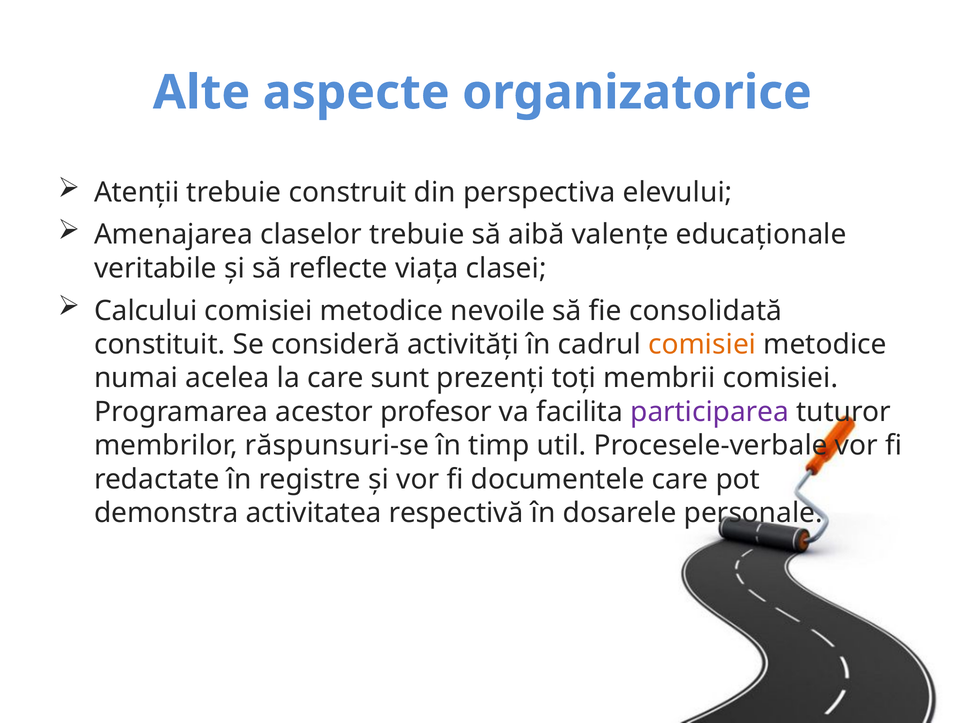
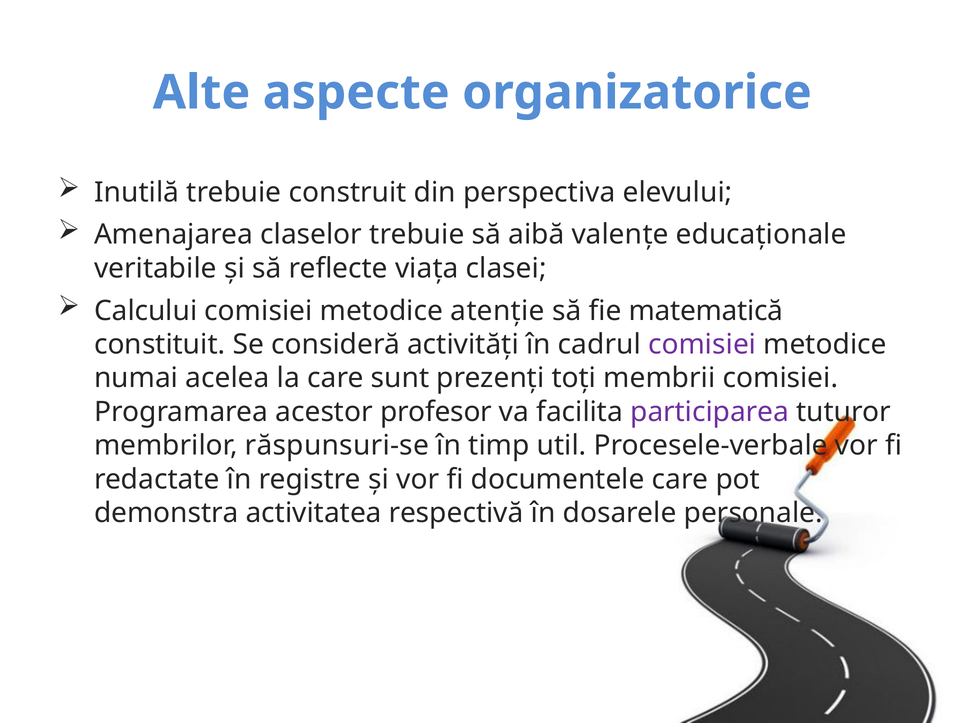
Atenții: Atenții -> Inutilă (137, 193)
nevoile: nevoile -> atenție (498, 311)
consolidată: consolidată -> matematică (706, 311)
comisiei colour: orange -> purple (702, 345)
